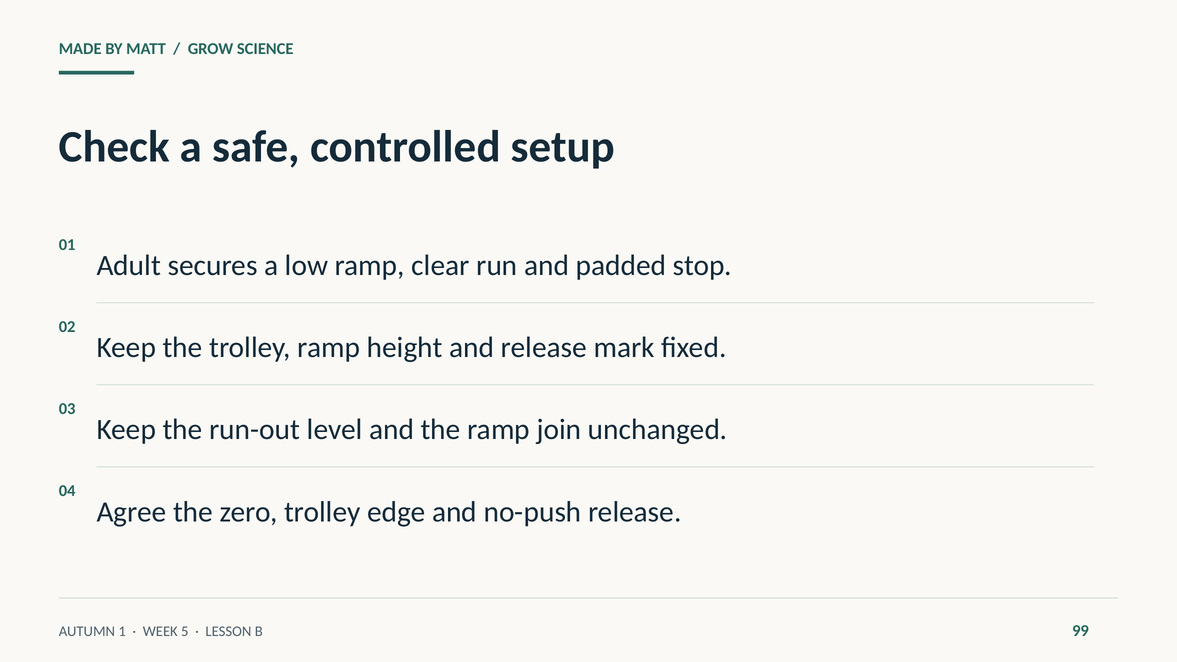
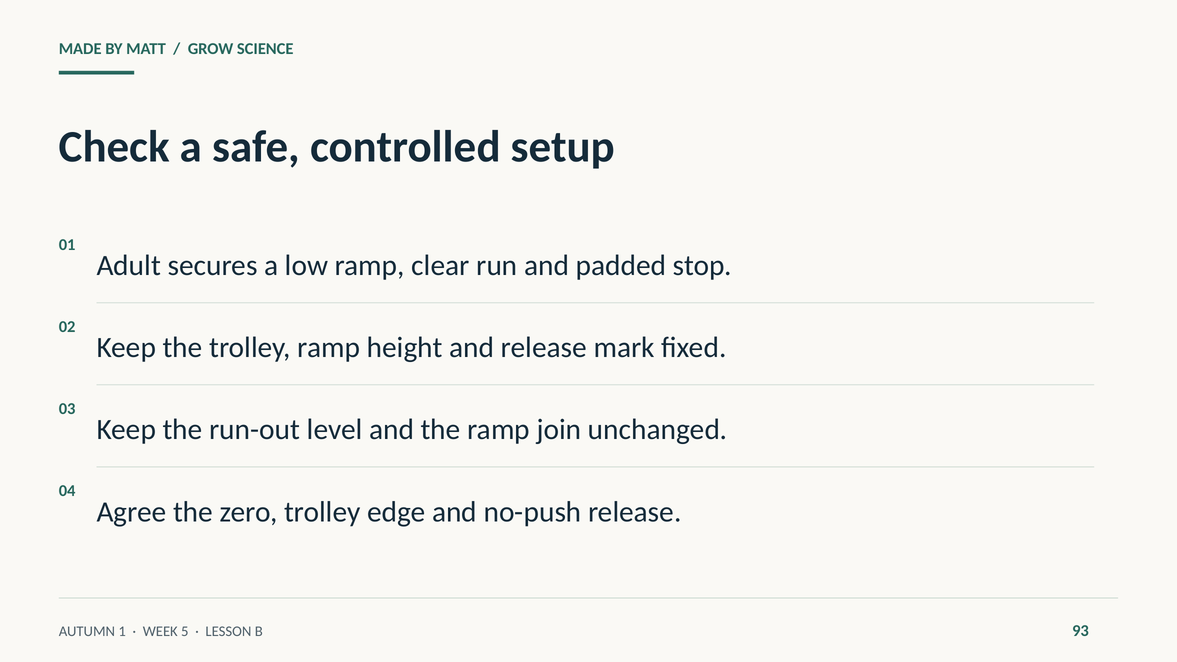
99: 99 -> 93 (1080, 631)
